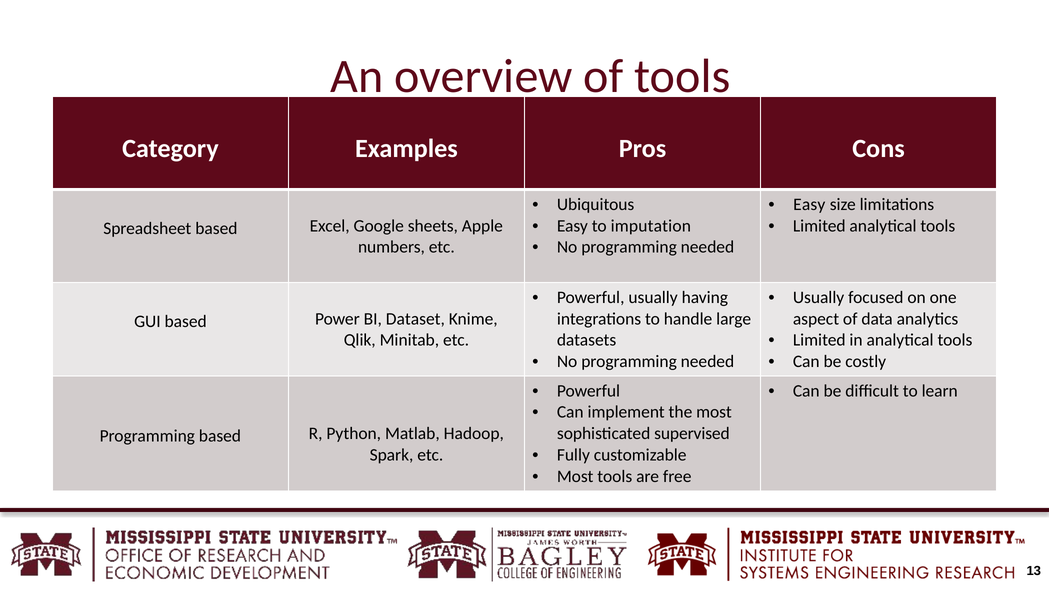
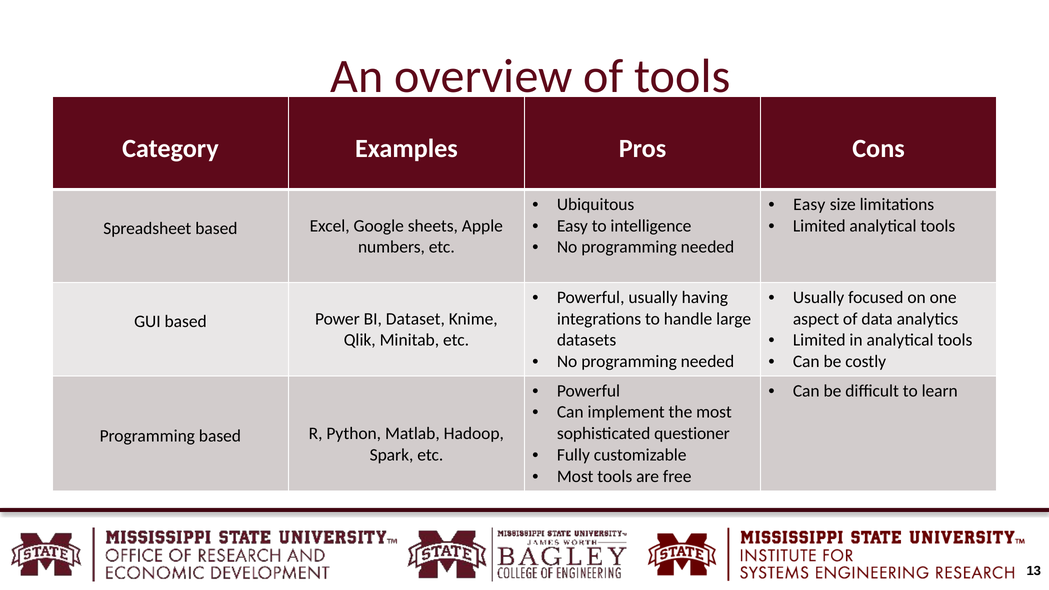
imputation: imputation -> intelligence (651, 226)
supervised: supervised -> questioner (692, 434)
